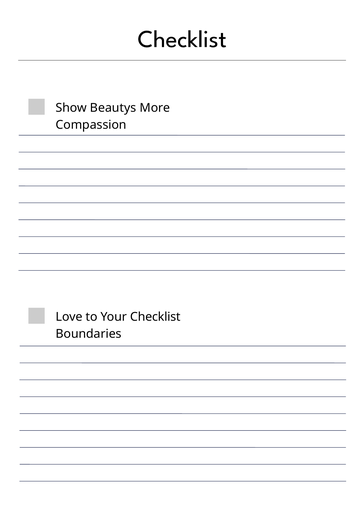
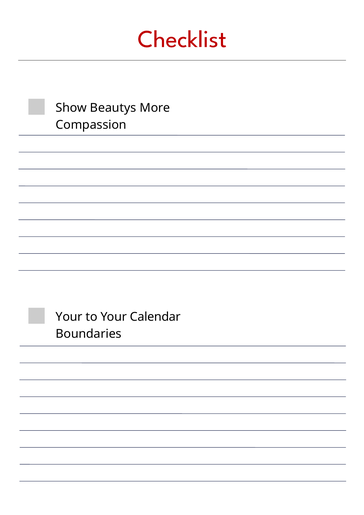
Checklist colour: black -> red (182, 39)
Love: Love -> Your (69, 317)
Your Checklist: Checklist -> Calendar (155, 317)
